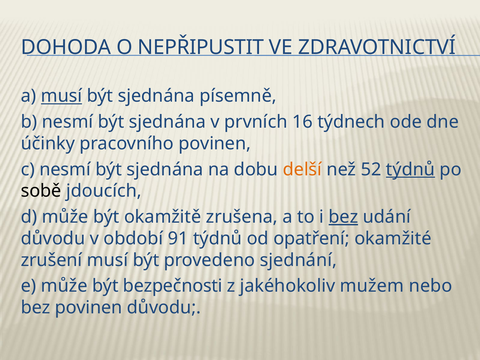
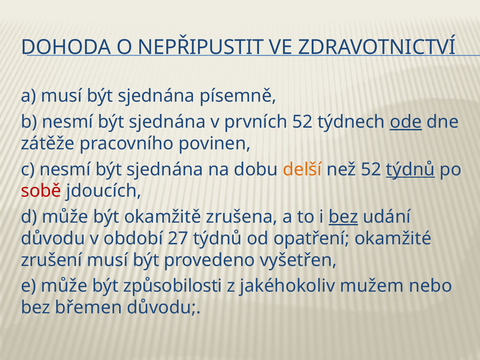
musí underline: present -> none (61, 96)
prvních 16: 16 -> 52 (302, 122)
ode underline: none -> present (406, 122)
účinky: účinky -> zátěže (48, 144)
sobě colour: black -> red (41, 191)
91: 91 -> 27 (178, 239)
sjednání: sjednání -> vyšetřen (298, 260)
bezpečnosti: bezpečnosti -> způsobilosti (173, 286)
bez povinen: povinen -> břemen (89, 308)
